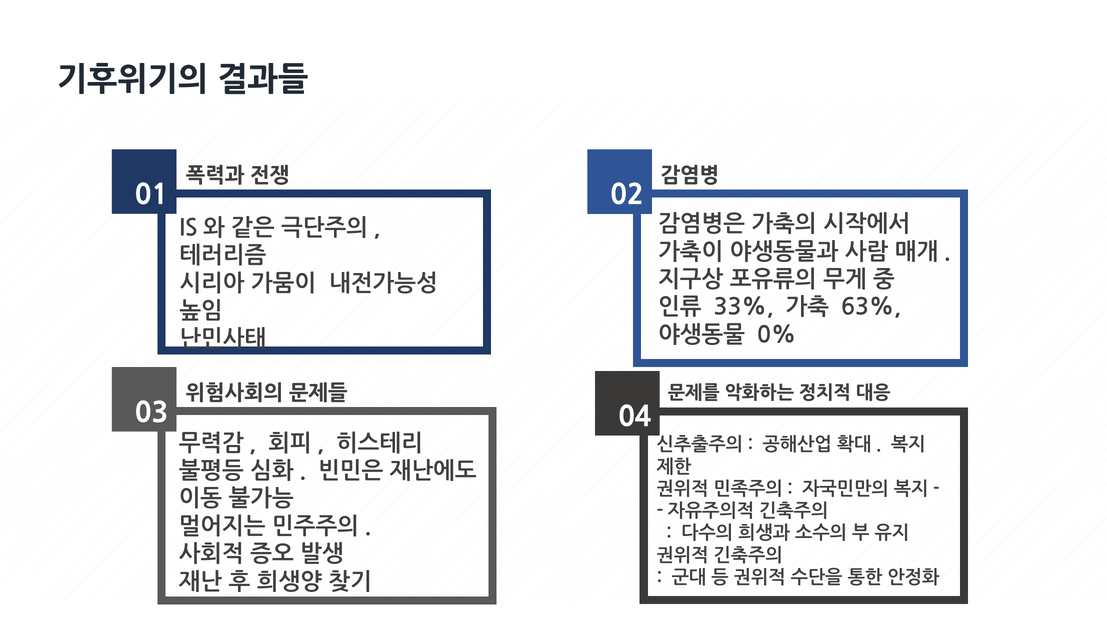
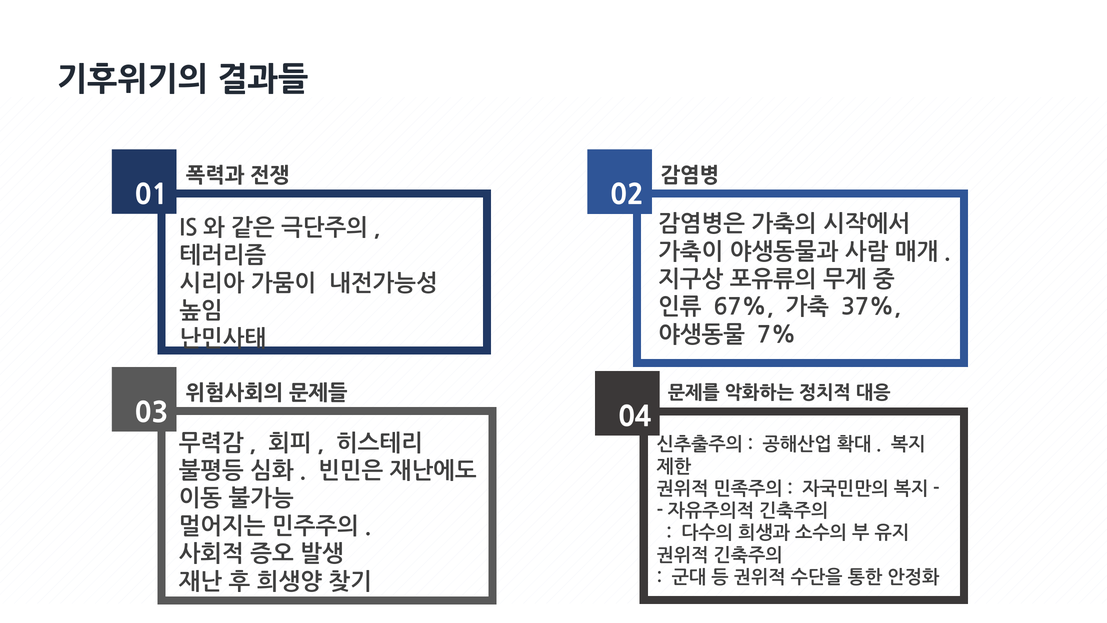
33%: 33% -> 67% (744, 307)
63%: 63% -> 37% (871, 307)
0%: 0% -> 7% (777, 335)
